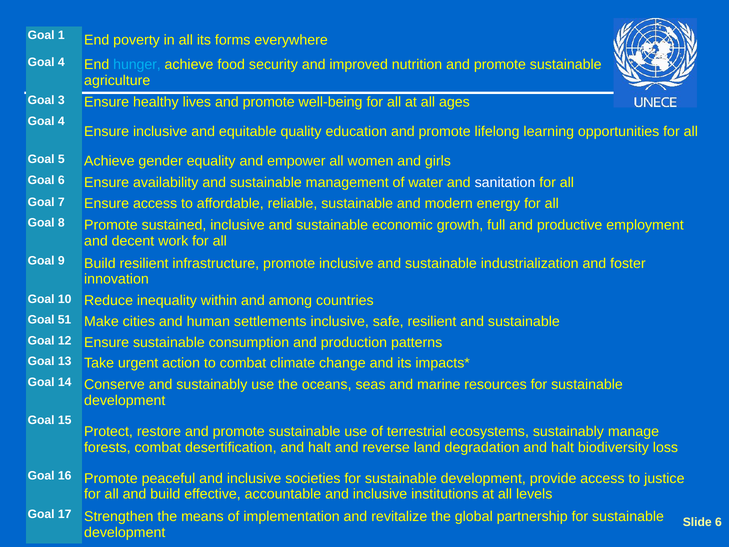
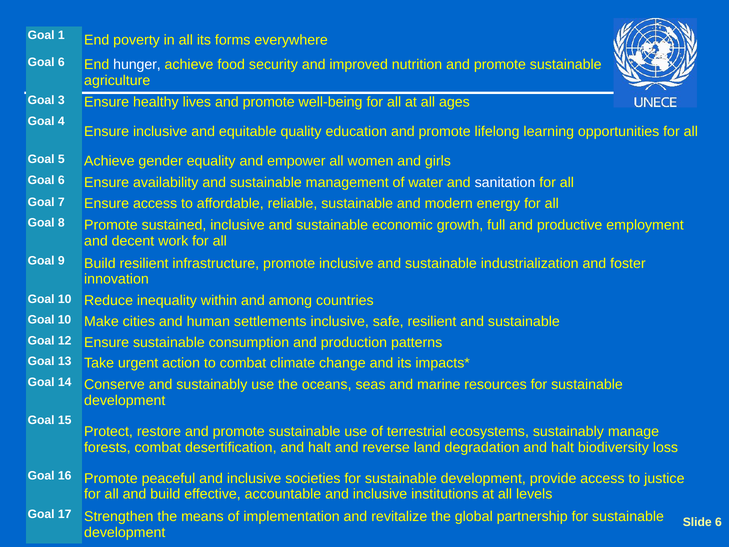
4: 4 -> 6 (61, 62)
hunger colour: light blue -> white (137, 65)
51: 51 -> 10 (64, 320)
